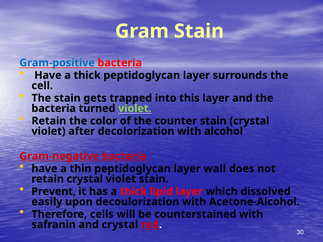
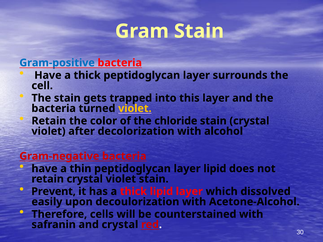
violet colour: light green -> yellow (135, 109)
counter: counter -> chloride (176, 121)
layer wall: wall -> lipid (215, 169)
